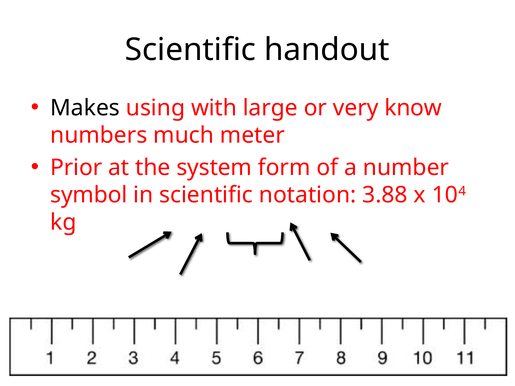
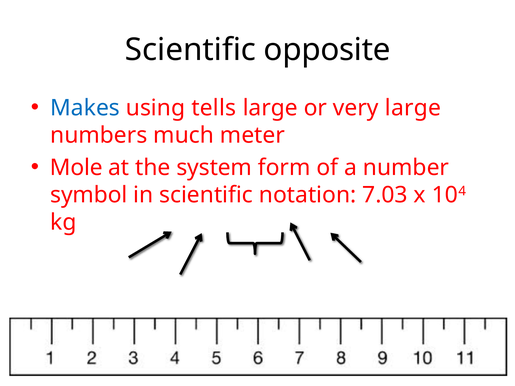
handout: handout -> opposite (327, 50)
Makes colour: black -> blue (85, 108)
with: with -> tells (214, 108)
very know: know -> large (413, 108)
Prior: Prior -> Mole (76, 168)
3.88: 3.88 -> 7.03 (385, 195)
